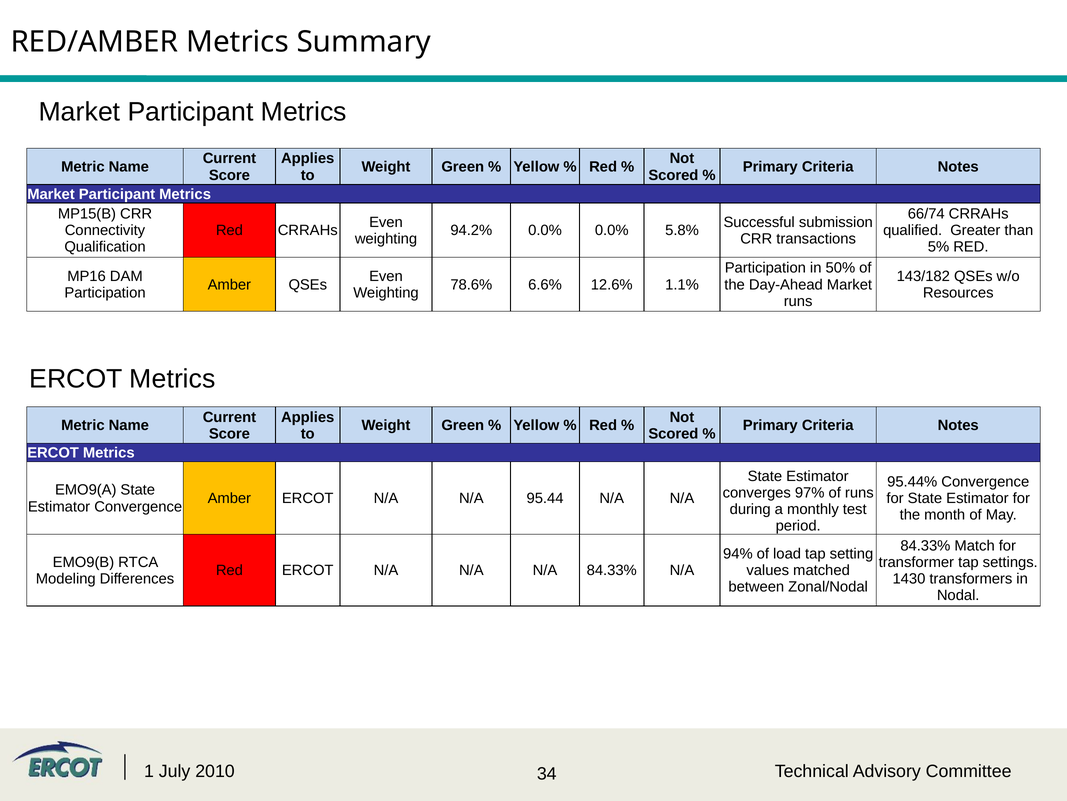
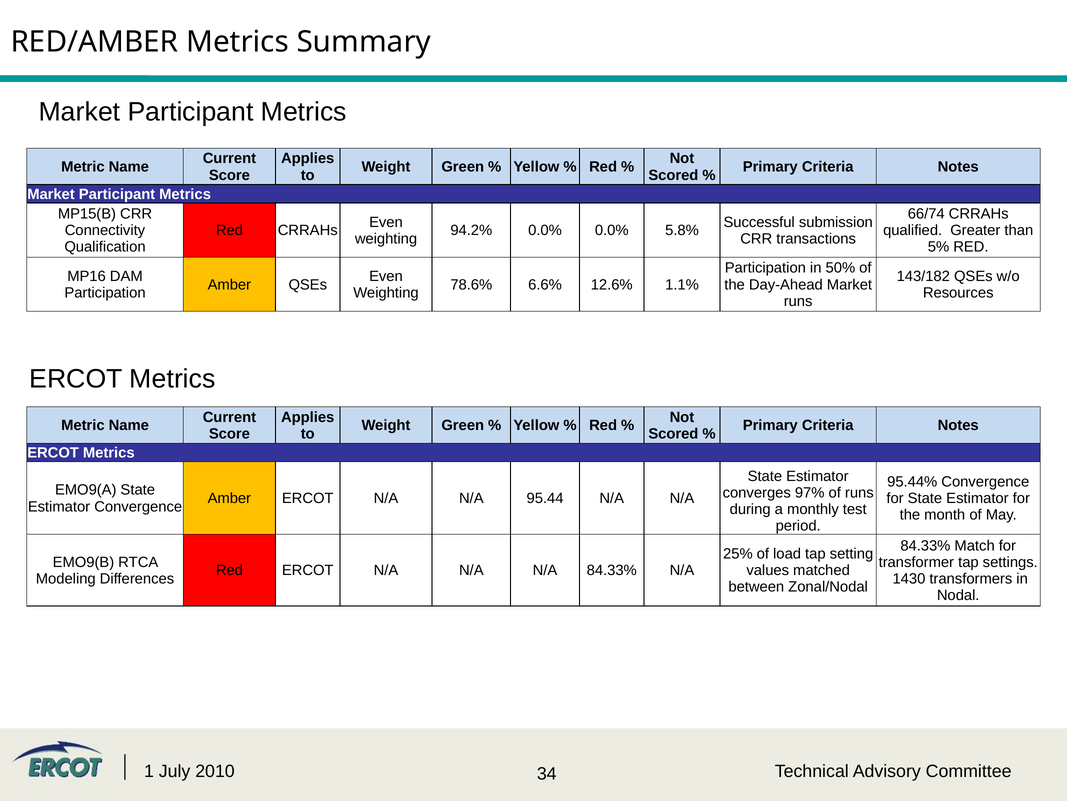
94%: 94% -> 25% (738, 553)
